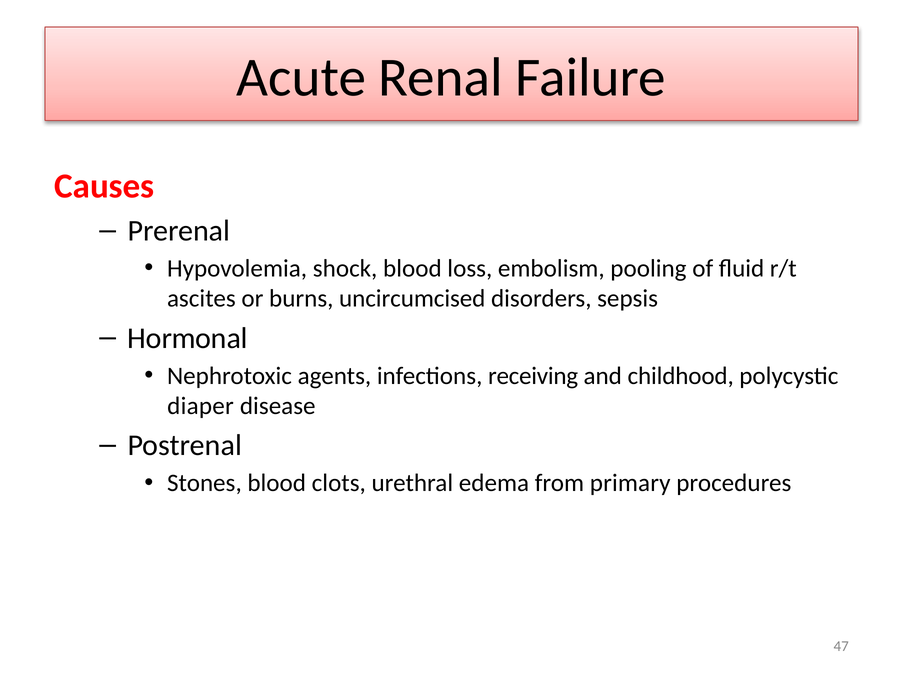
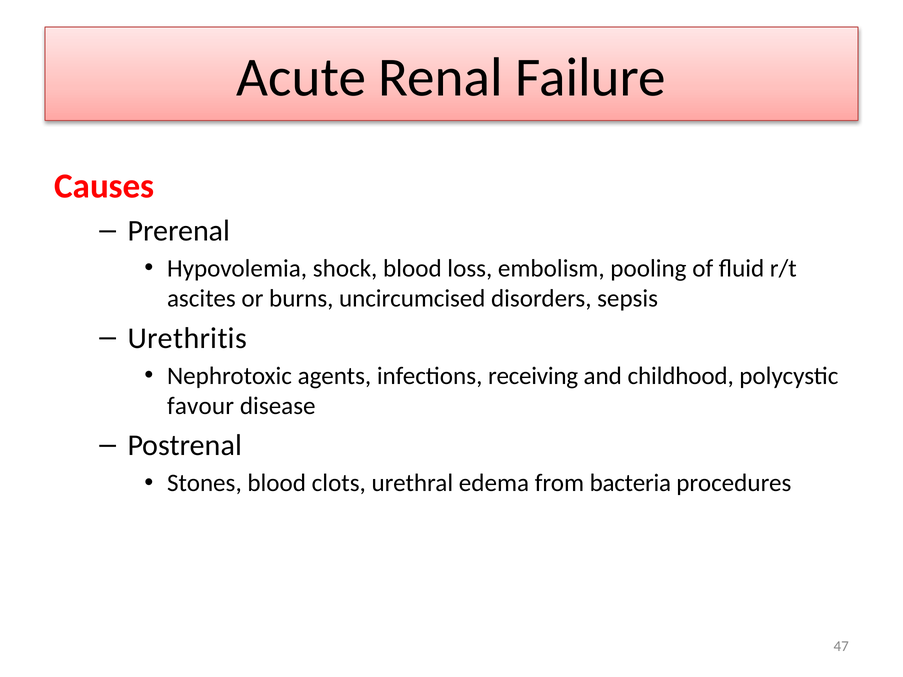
Hormonal: Hormonal -> Urethritis (187, 338)
diaper: diaper -> favour (201, 406)
primary: primary -> bacteria (630, 483)
